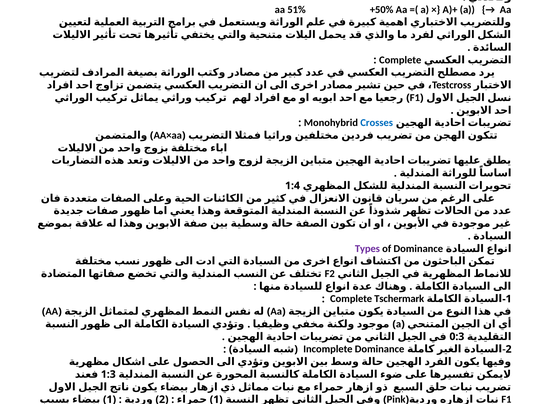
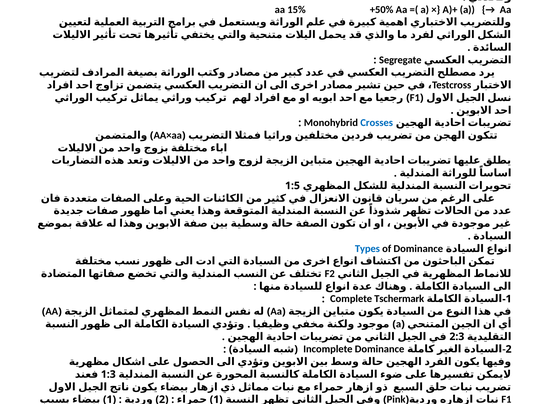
51%: 51% -> 15% (297, 10)
Complete: Complete -> Segregate (400, 60)
1:4: 1:4 -> 1:5 (292, 186)
Types colour: purple -> blue (367, 249)
0:3: 0:3 -> 2:3 (457, 337)
